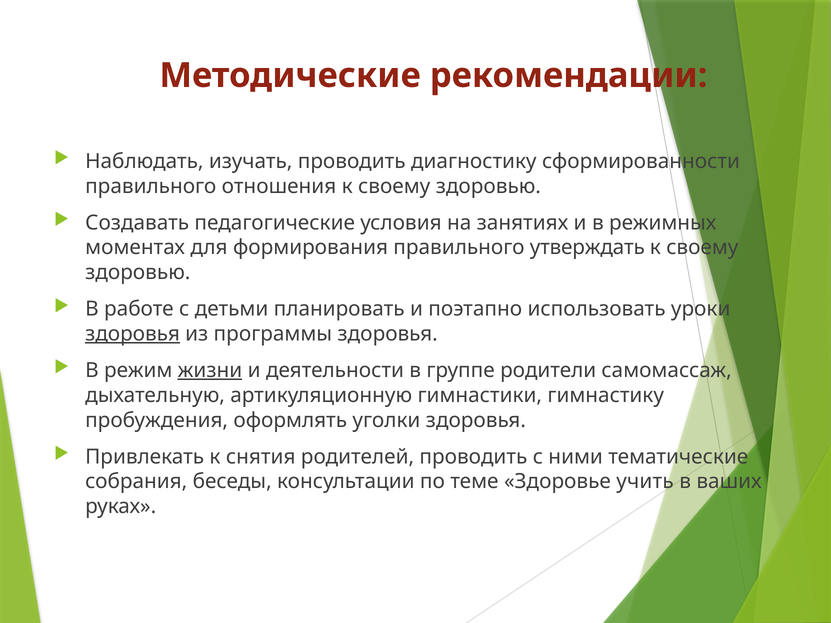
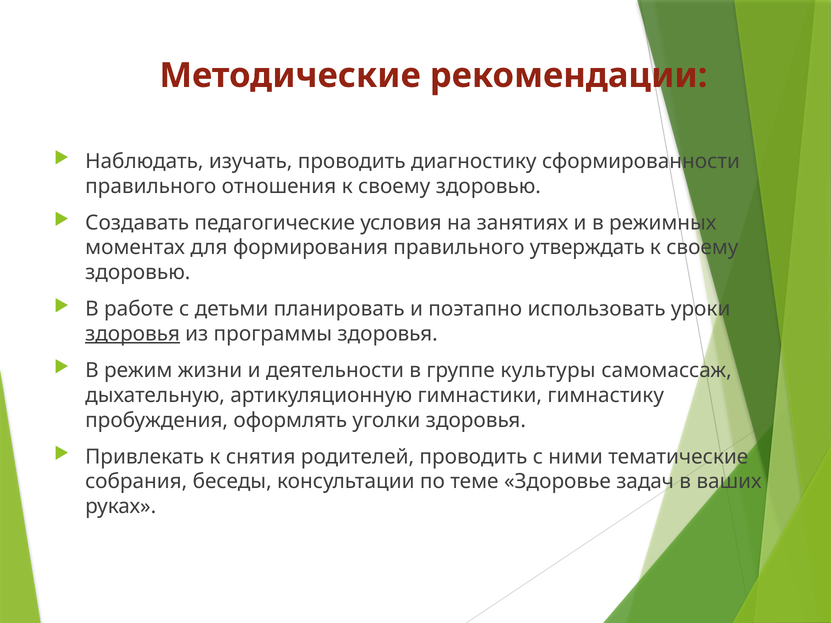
жизни underline: present -> none (210, 371)
родители: родители -> культуры (548, 371)
учить: учить -> задач (645, 482)
